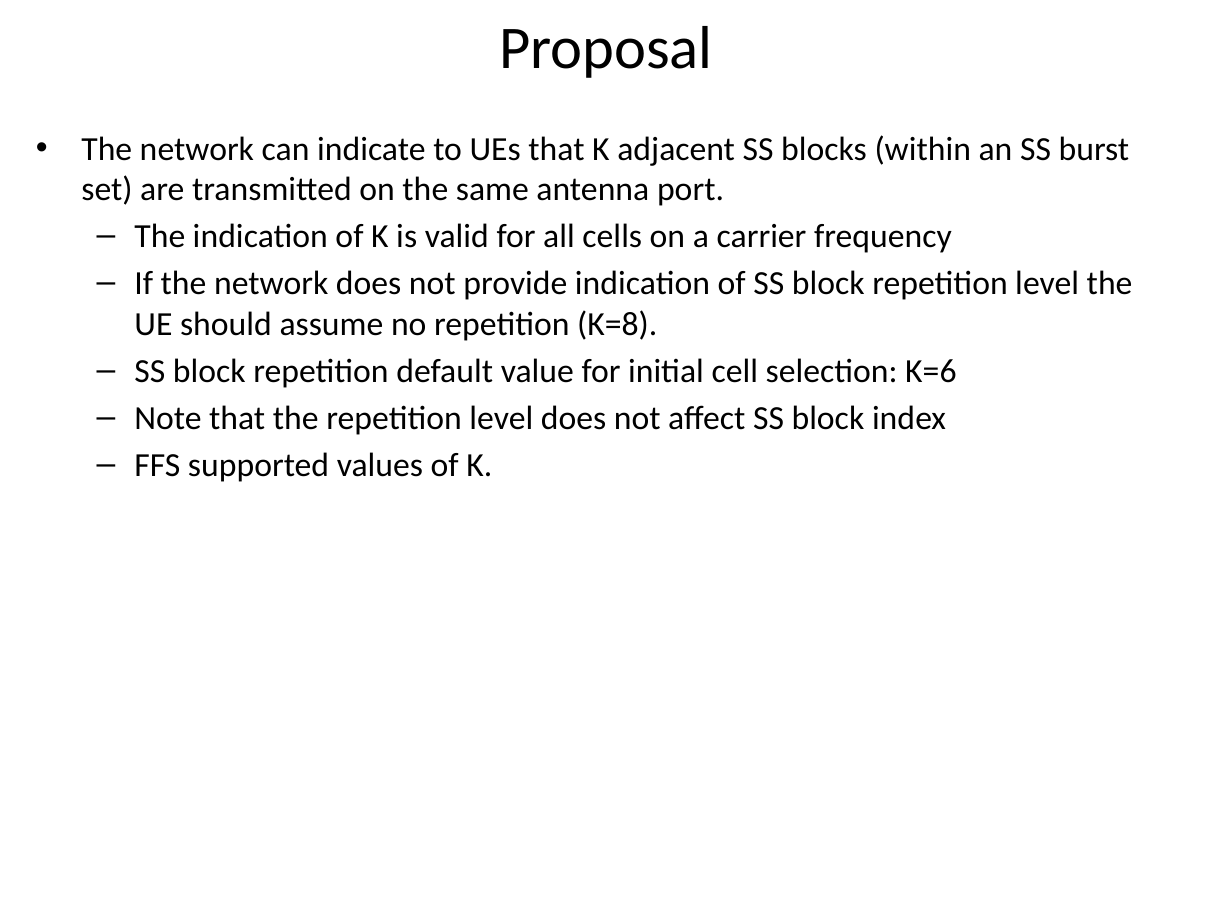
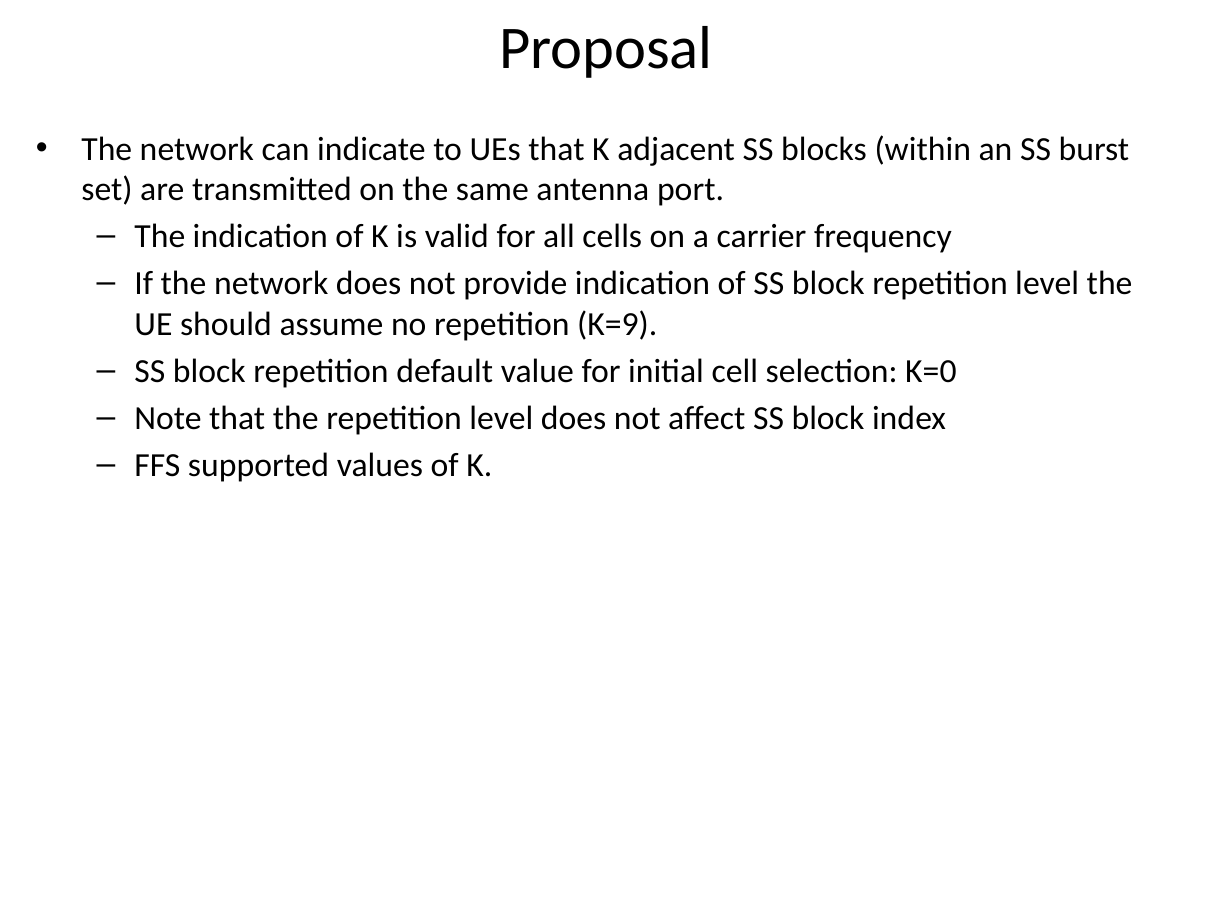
K=8: K=8 -> K=9 (617, 324)
K=6: K=6 -> K=0 (931, 371)
